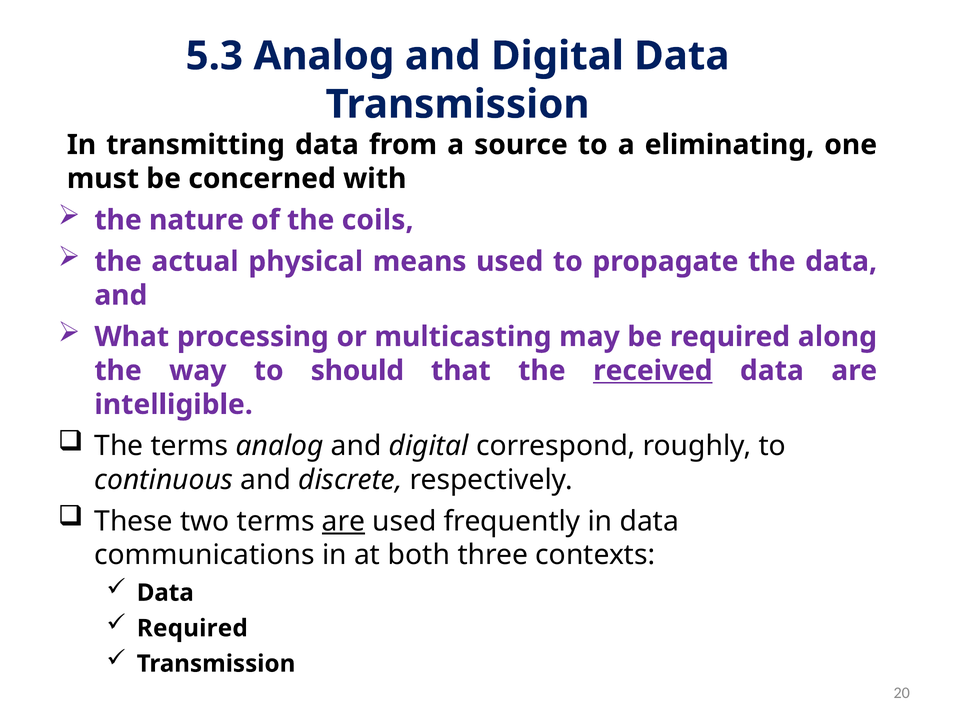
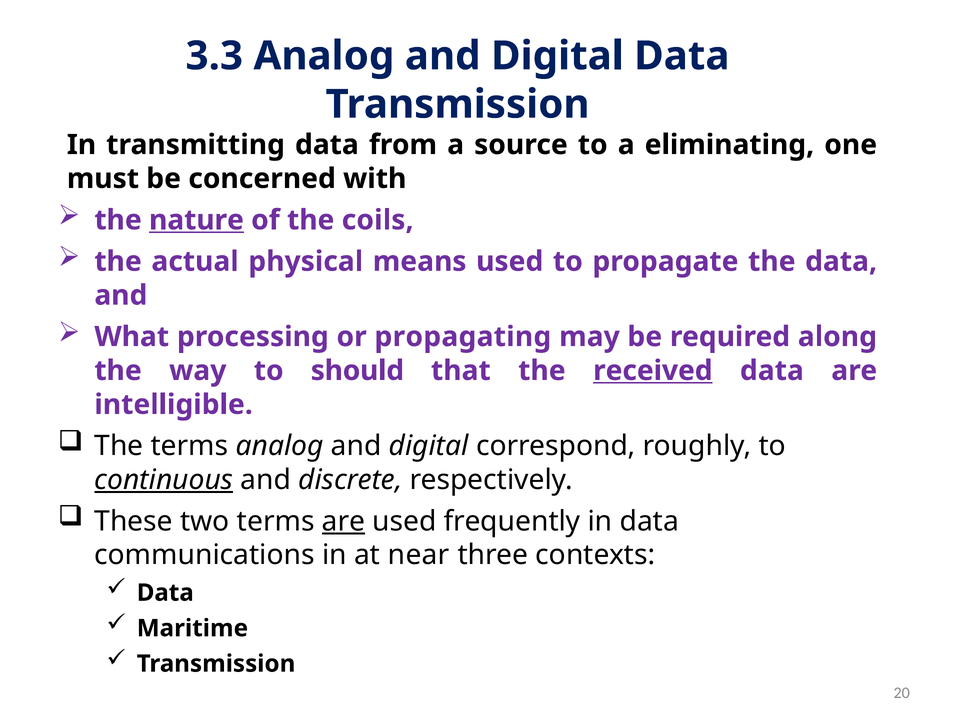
5.3: 5.3 -> 3.3 (214, 56)
nature underline: none -> present (196, 220)
multicasting: multicasting -> propagating (463, 337)
continuous underline: none -> present (164, 480)
both: both -> near (419, 555)
Required: Required -> Maritime (192, 628)
